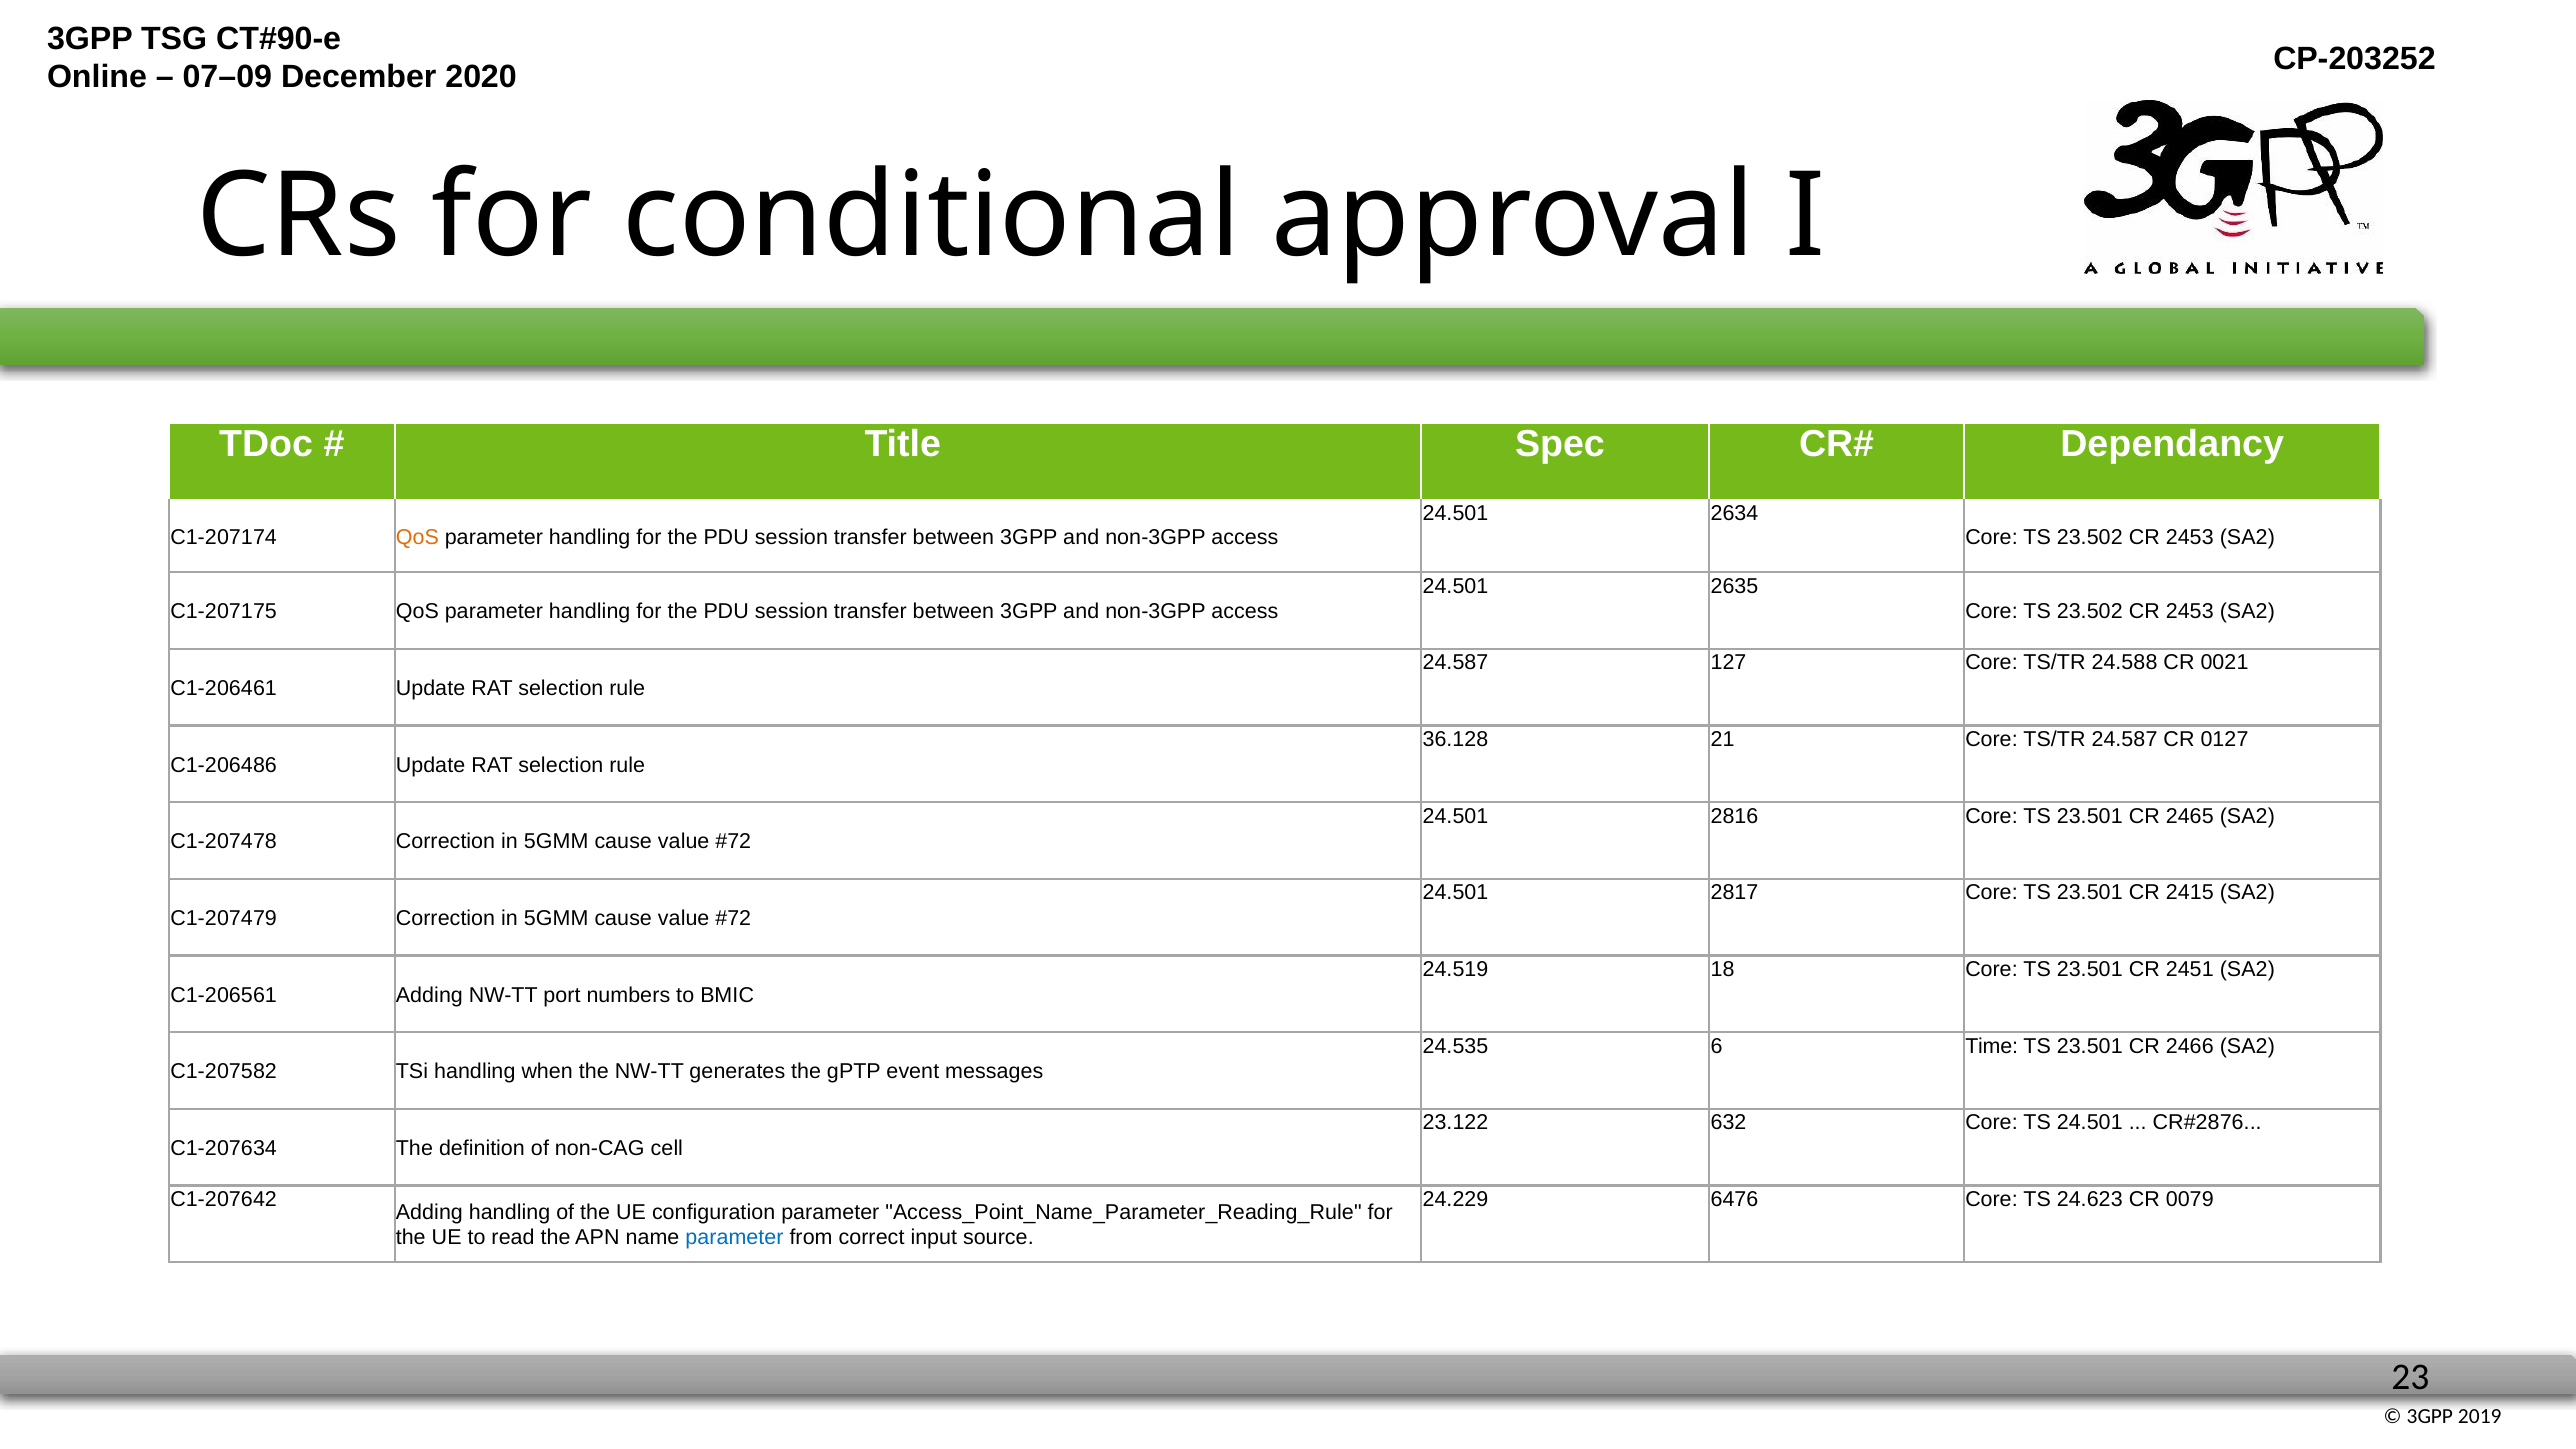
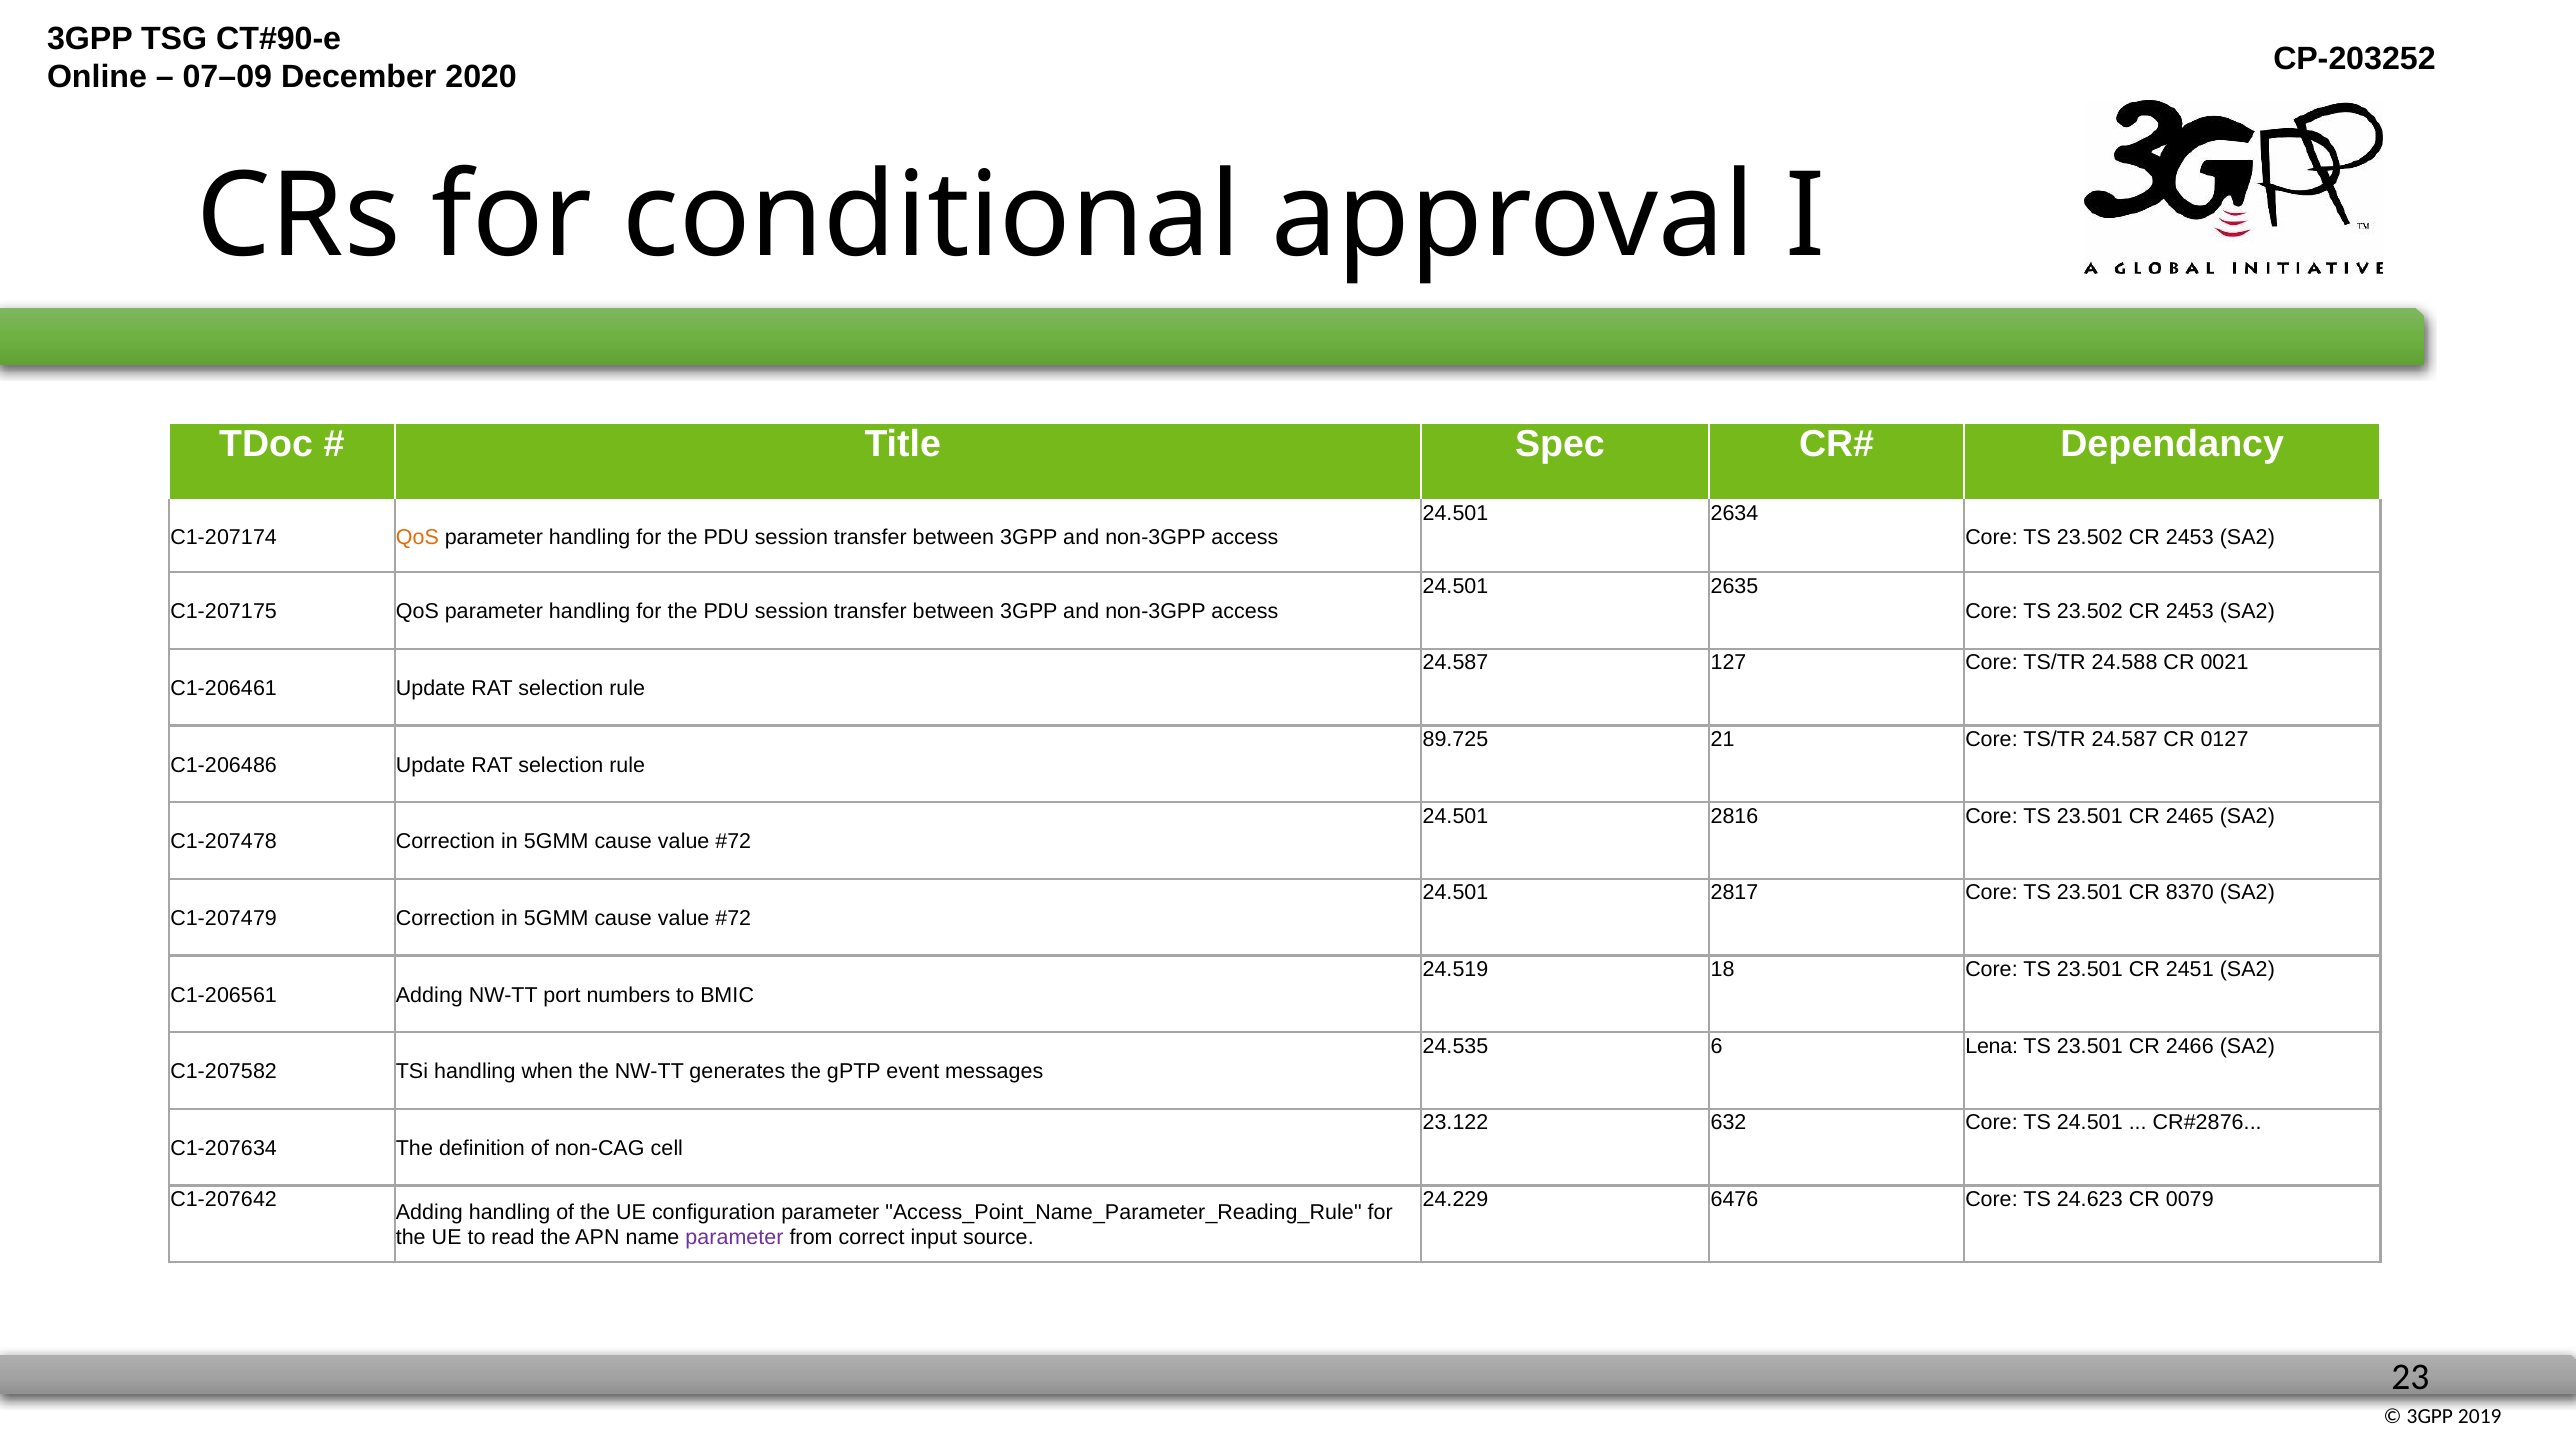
36.128: 36.128 -> 89.725 (1455, 739)
2415: 2415 -> 8370 (2190, 893)
Time: Time -> Lena (1992, 1046)
parameter colour: blue -> purple (735, 1237)
